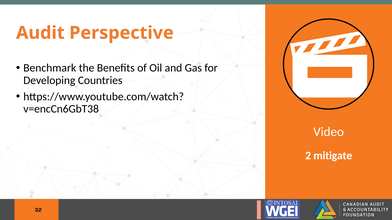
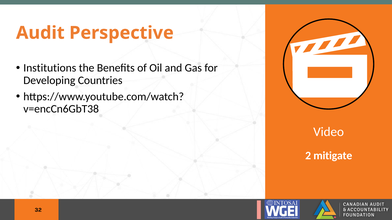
Benchmark: Benchmark -> Institutions (50, 68)
